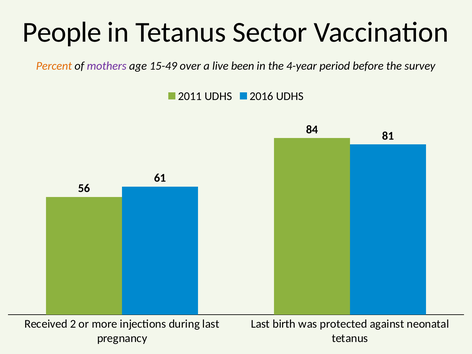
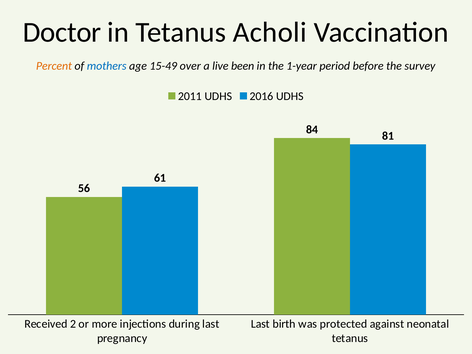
People: People -> Doctor (62, 32)
Sector: Sector -> Acholi (270, 32)
mothers colour: purple -> blue (107, 66)
4-year: 4-year -> 1-year (302, 66)
